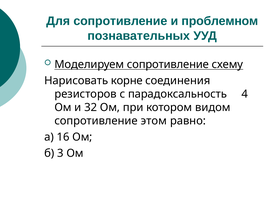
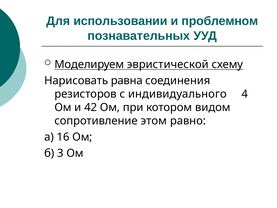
Для сопротивление: сопротивление -> использовании (120, 21)
Моделируем сопротивление: сопротивление -> эвристической (168, 64)
корне: корне -> равна (127, 80)
парадоксальность: парадоксальность -> индивидуального (177, 94)
32: 32 -> 42 (91, 107)
